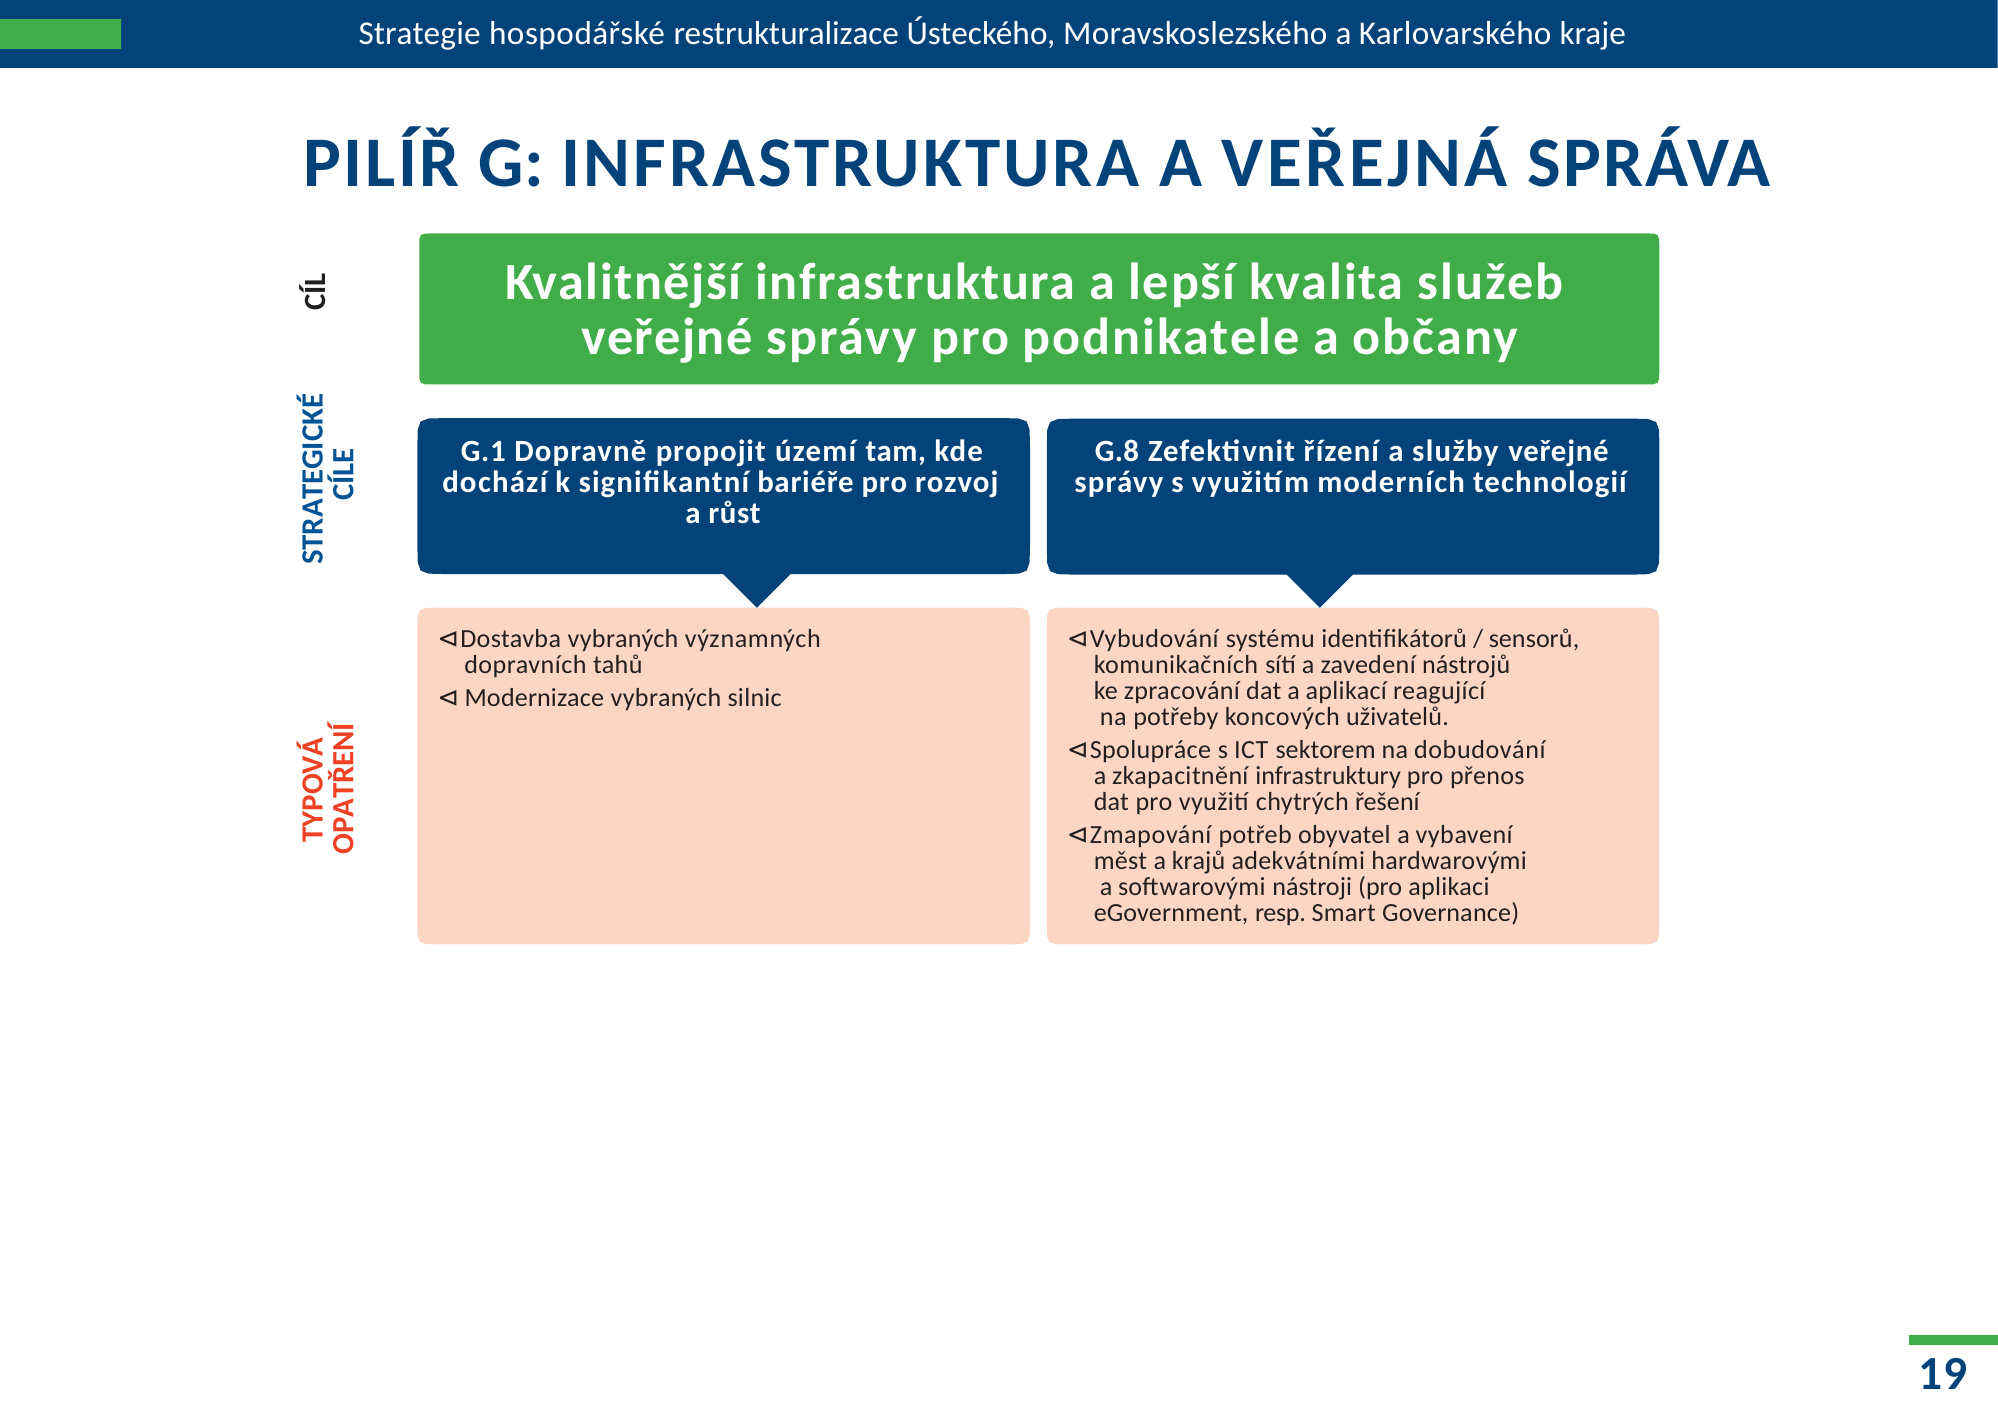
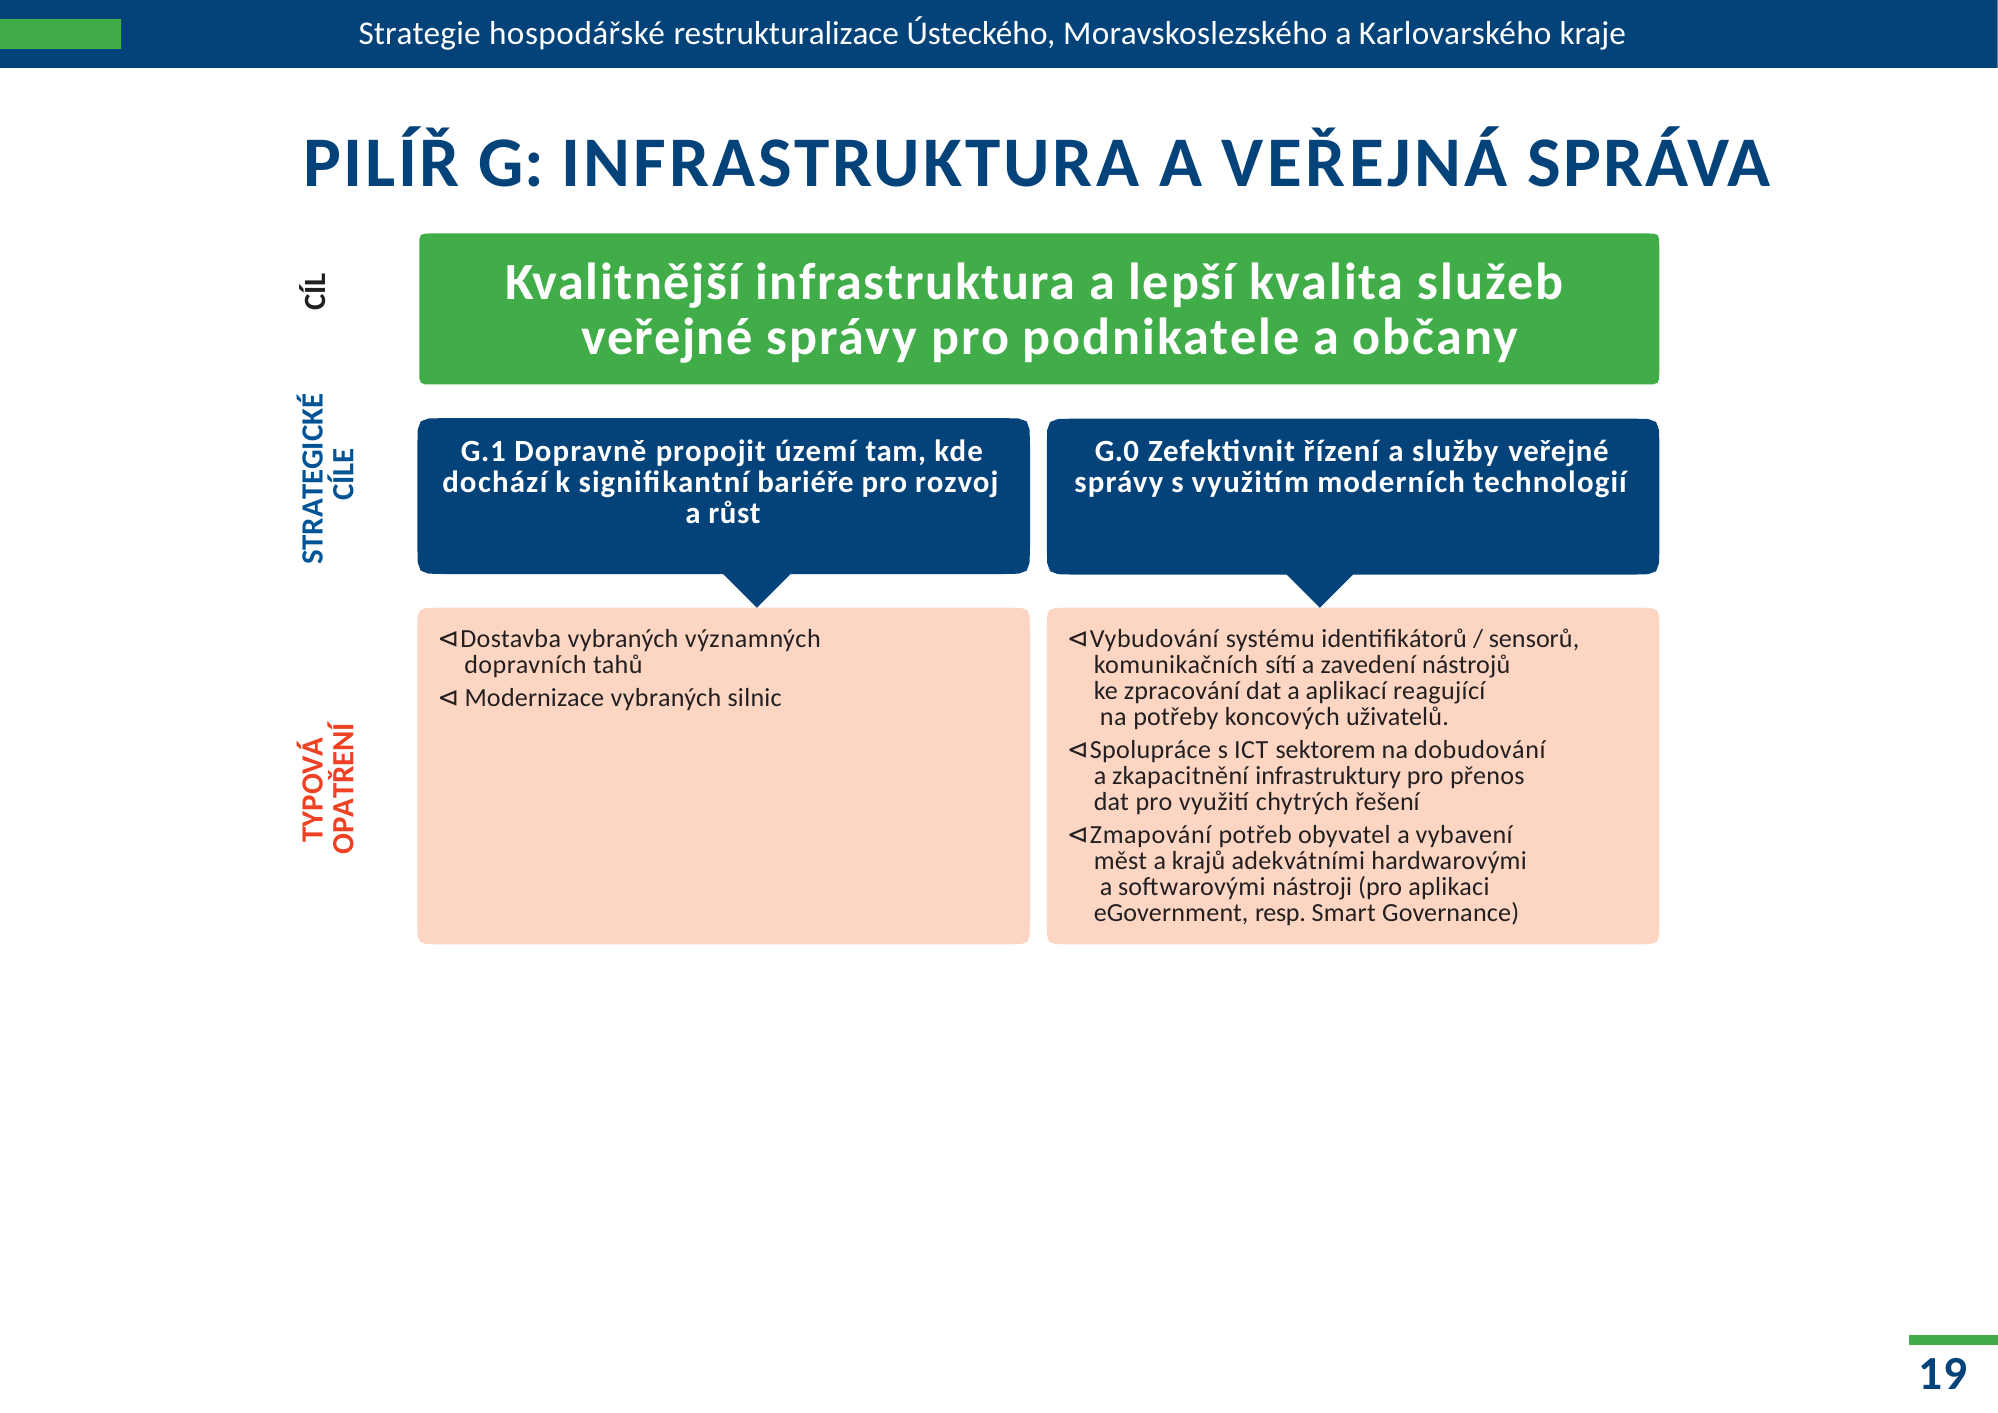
G.8: G.8 -> G.0 (1117, 452)
